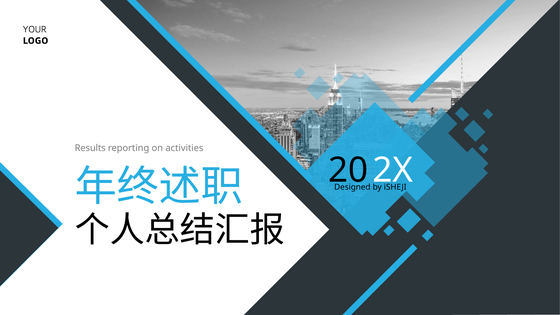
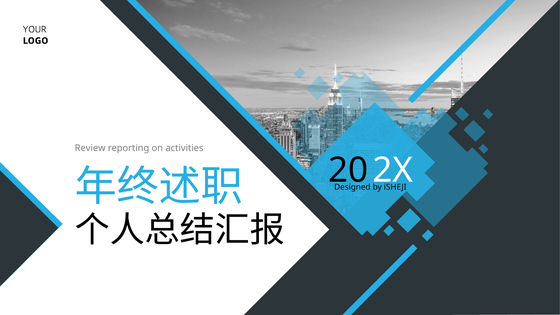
Results: Results -> Review (90, 148)
